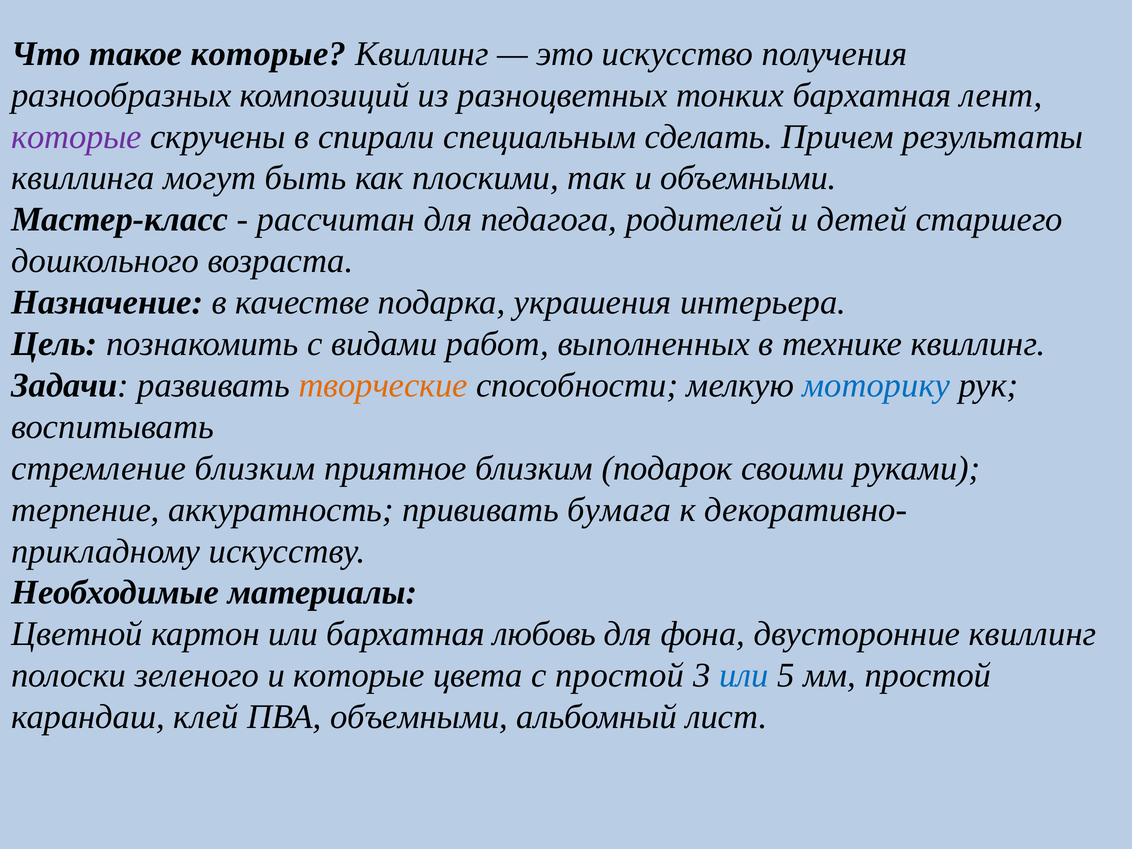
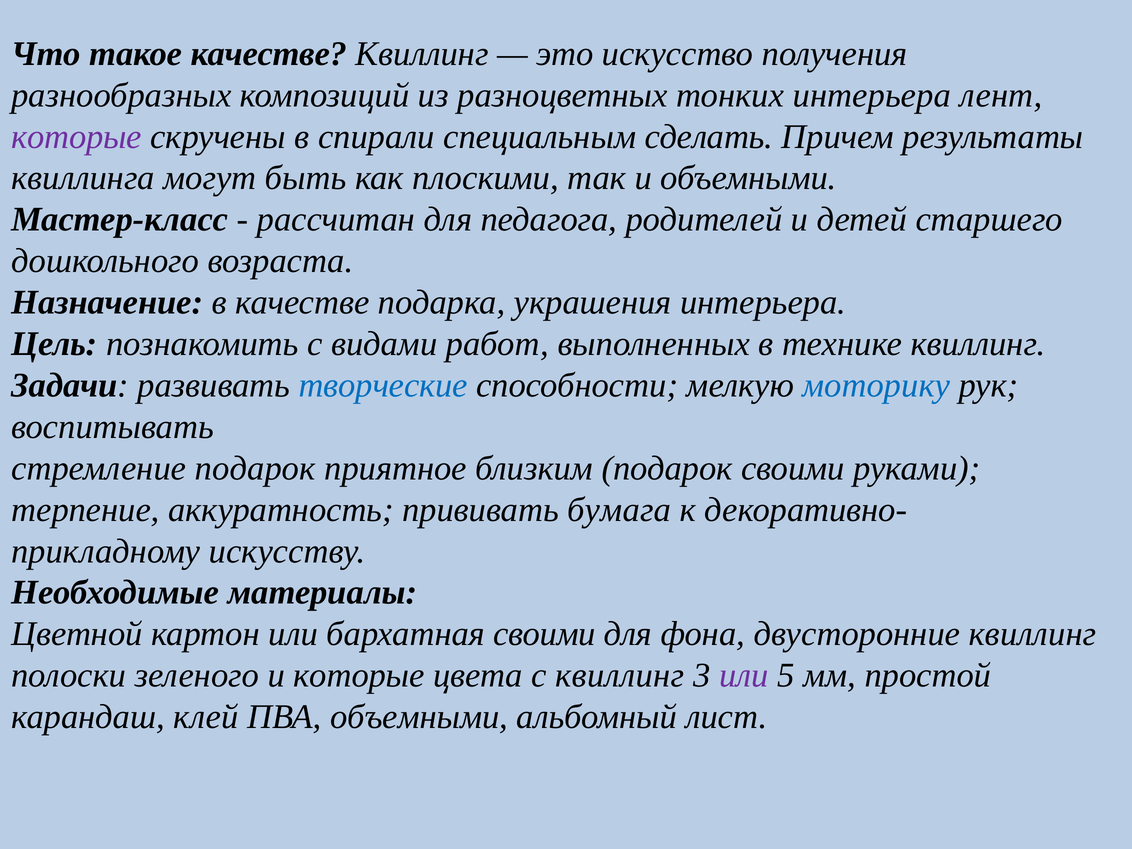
такое которые: которые -> качестве (269, 54)
тонких бархатная: бархатная -> интерьера (872, 95)
творческие colour: orange -> blue (383, 385)
стремление близким: близким -> подарок (255, 468)
бархатная любовь: любовь -> своими (545, 634)
с простой: простой -> квиллинг (620, 675)
или colour: blue -> purple (744, 675)
